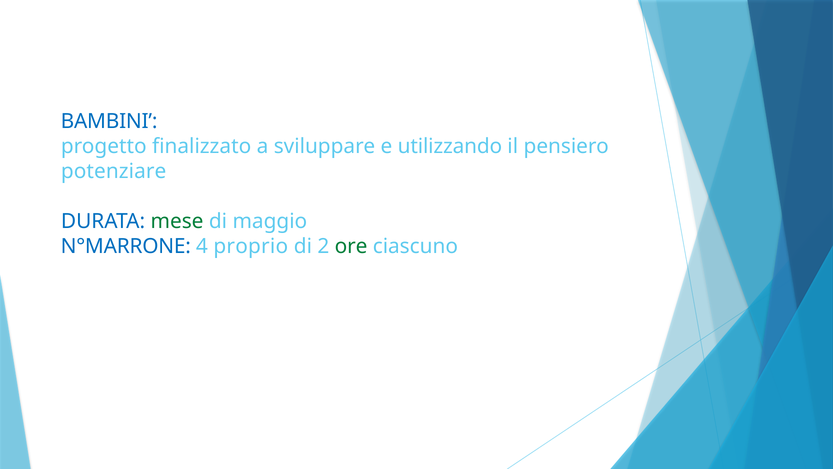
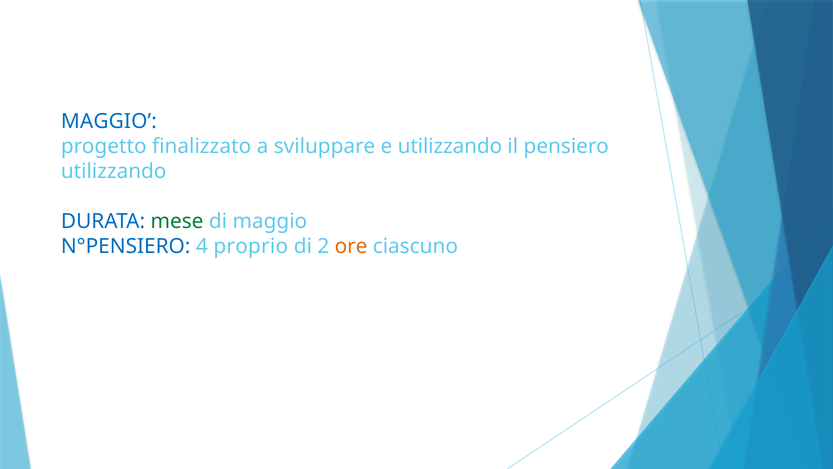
BAMBINI: BAMBINI -> MAGGIO (109, 121)
potenziare: potenziare -> utilizzando (114, 171)
N°MARRONE: N°MARRONE -> N°PENSIERO (126, 246)
ore colour: green -> orange (351, 246)
